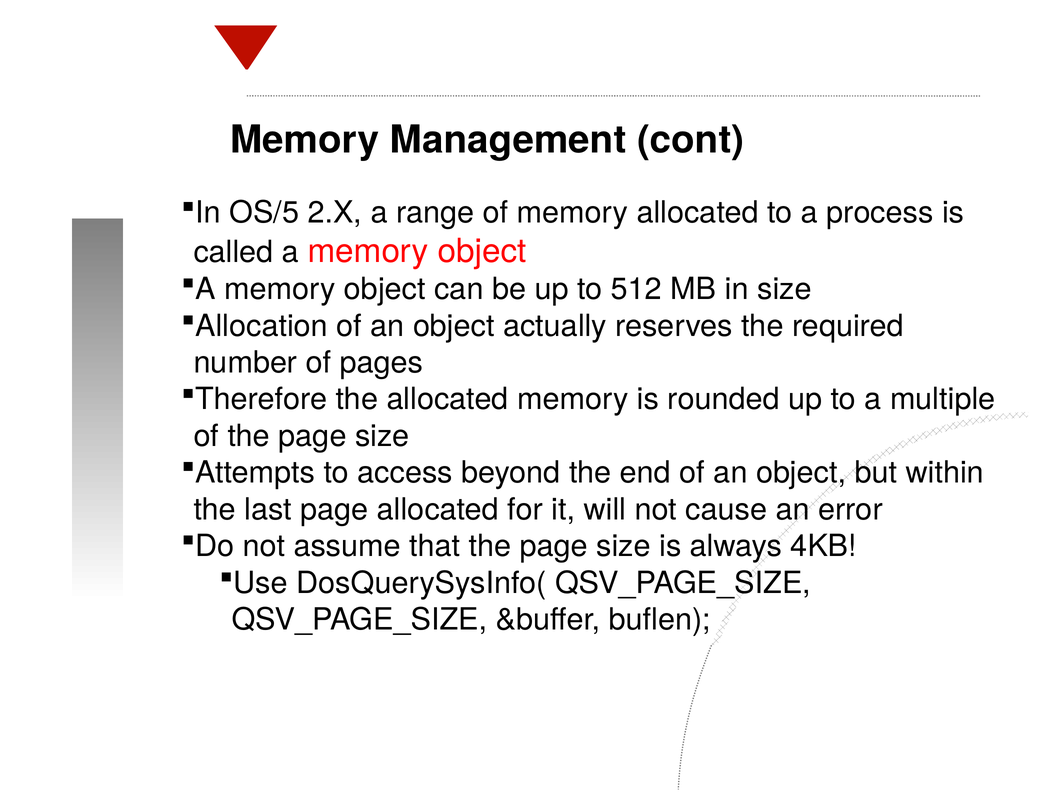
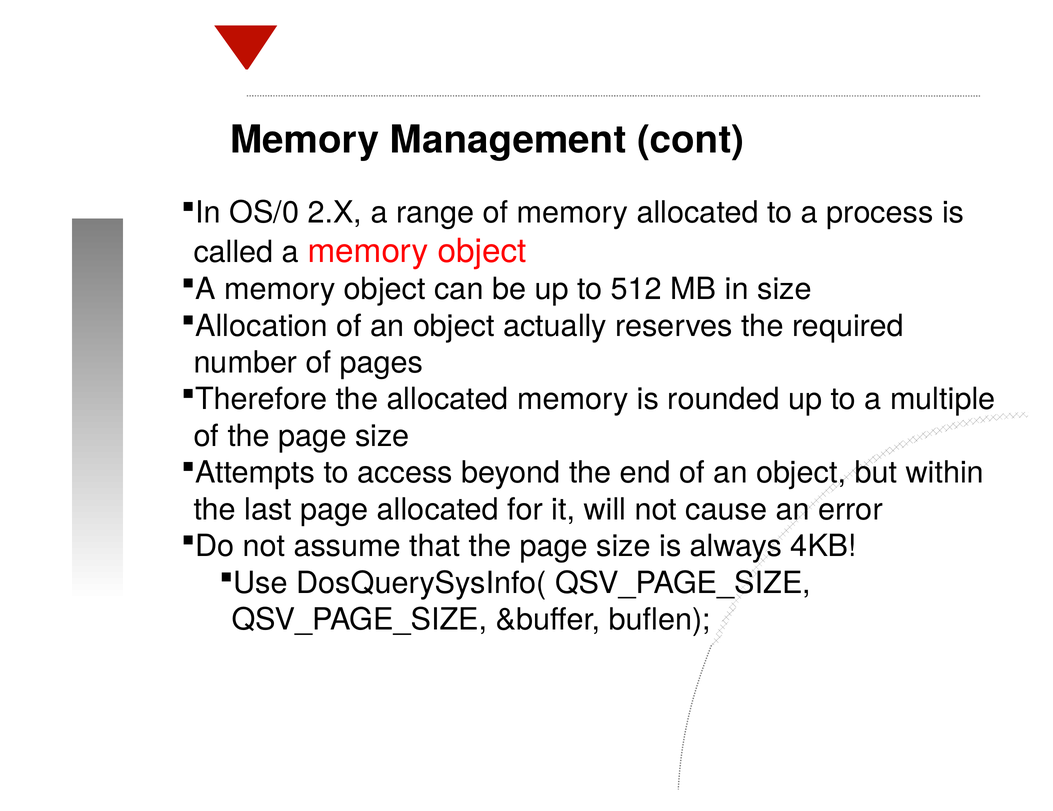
OS/5: OS/5 -> OS/0 (264, 213)
